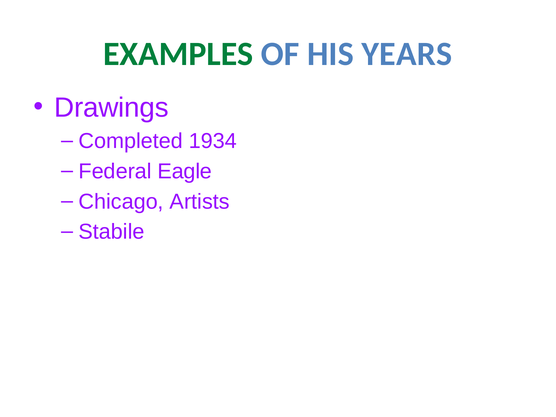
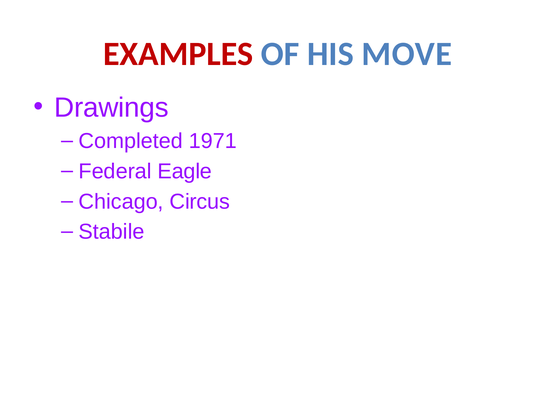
EXAMPLES colour: green -> red (178, 54)
YEARS: YEARS -> MOVE (407, 54)
1934: 1934 -> 1971 (213, 141)
Artists: Artists -> Circus (200, 202)
